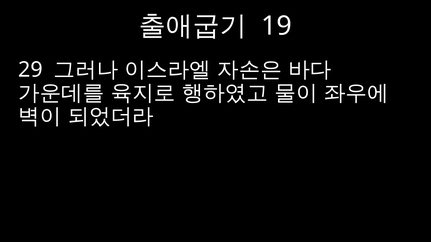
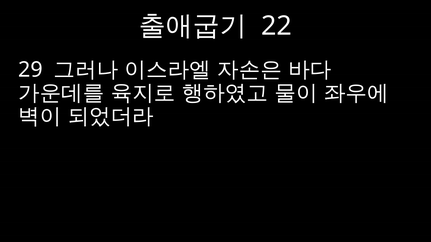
19: 19 -> 22 (277, 26)
